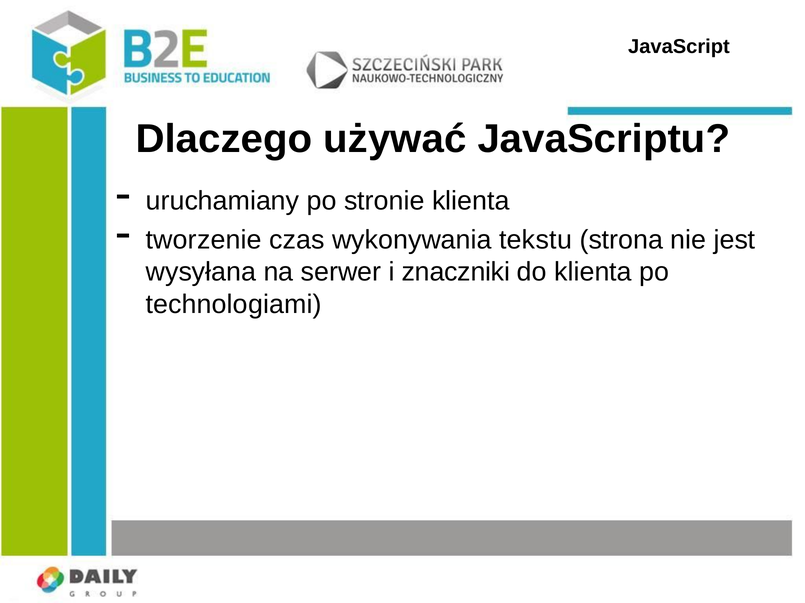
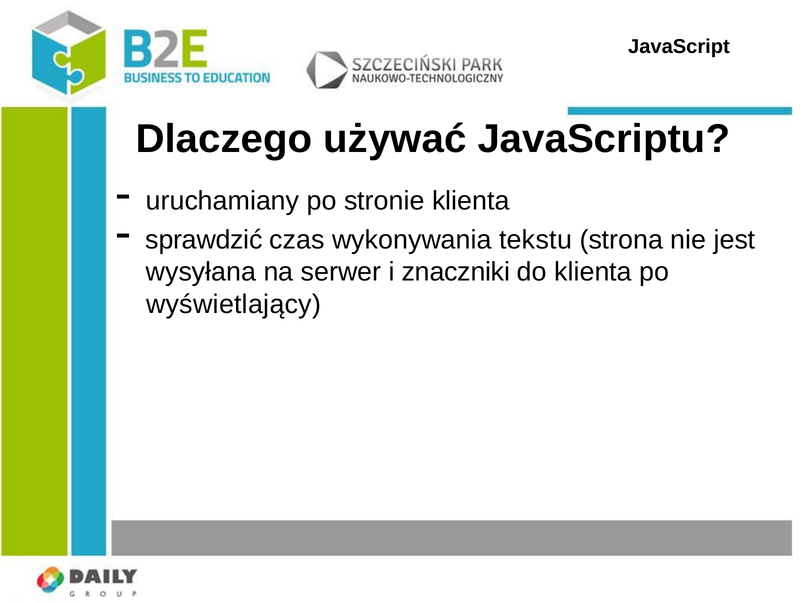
tworzenie: tworzenie -> sprawdzić (204, 240)
technologiami: technologiami -> wyświetlający (234, 305)
